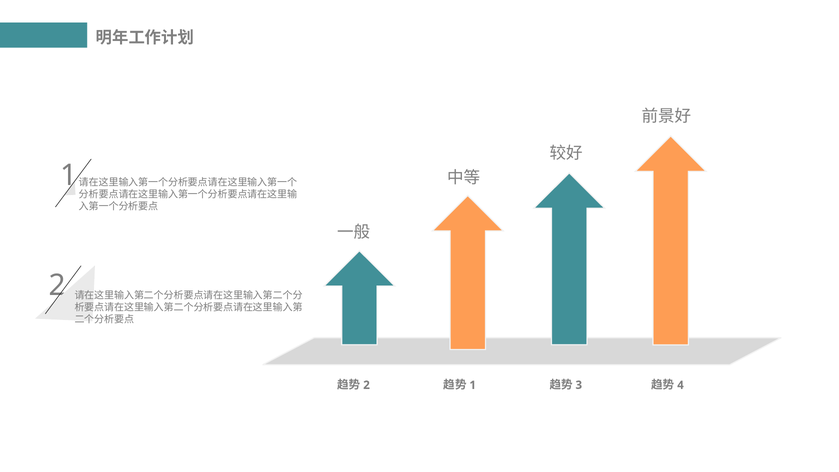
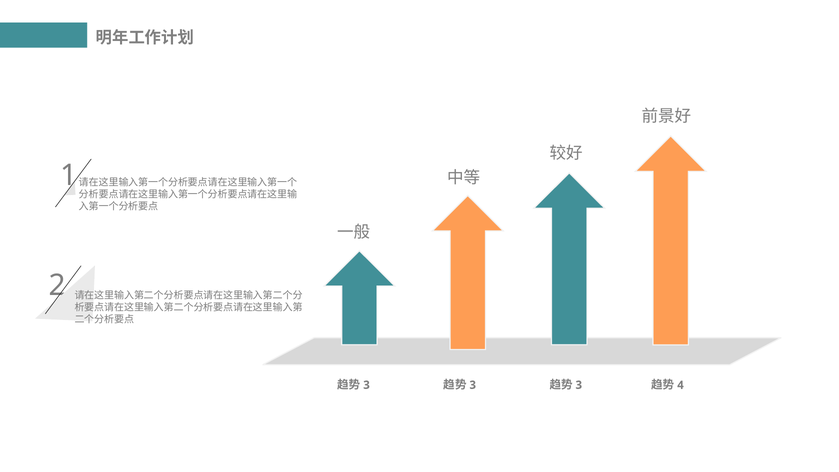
2: 2 -> 3 (367, 385)
1: 1 -> 3 (473, 385)
